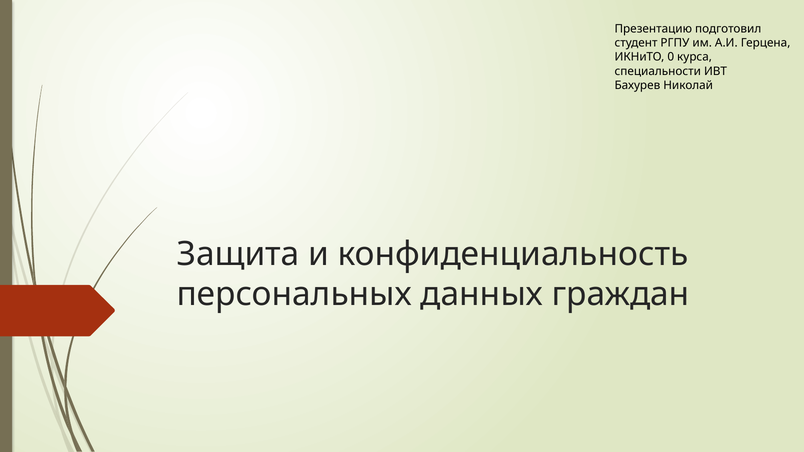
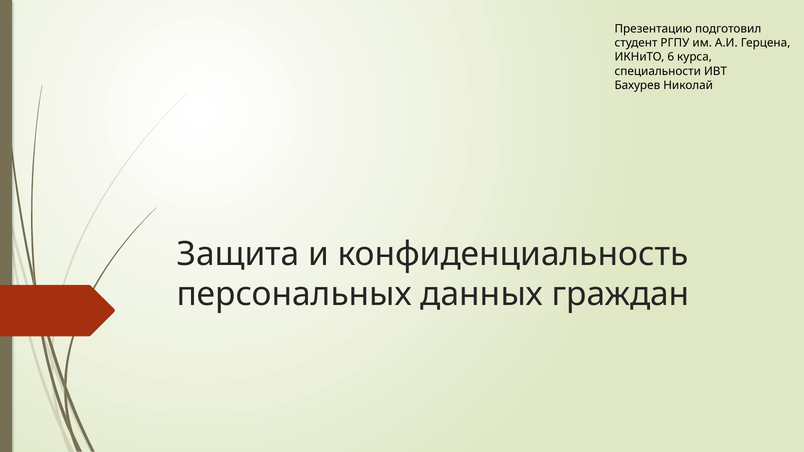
0: 0 -> 6 (671, 57)
